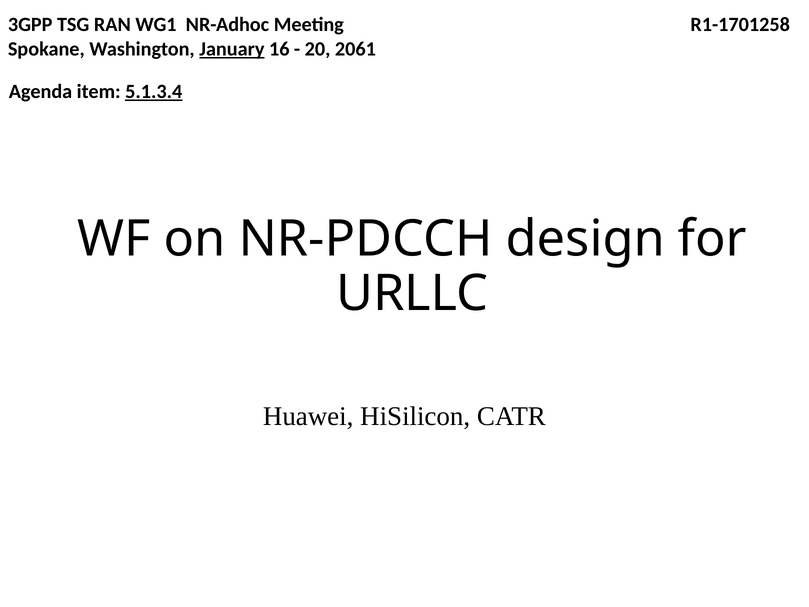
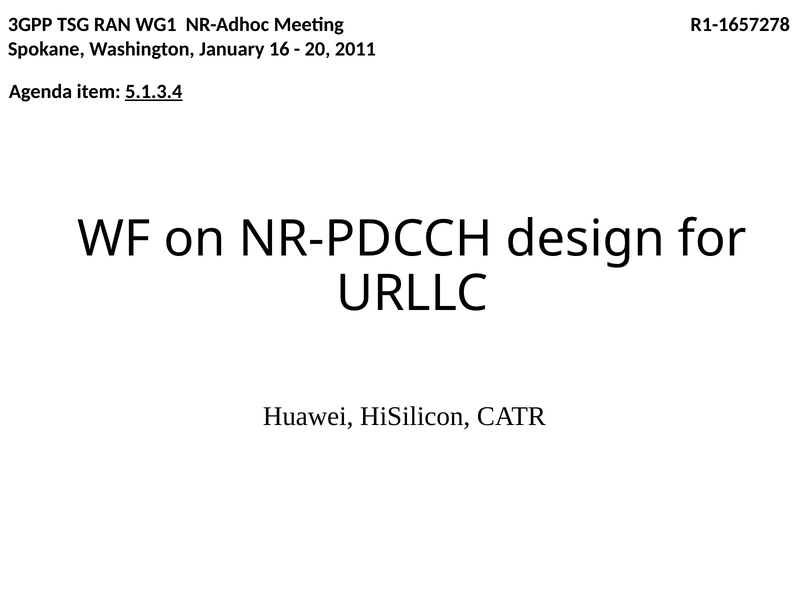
R1-1701258: R1-1701258 -> R1-1657278 (740, 25)
January underline: present -> none (232, 49)
2061: 2061 -> 2011 (355, 49)
